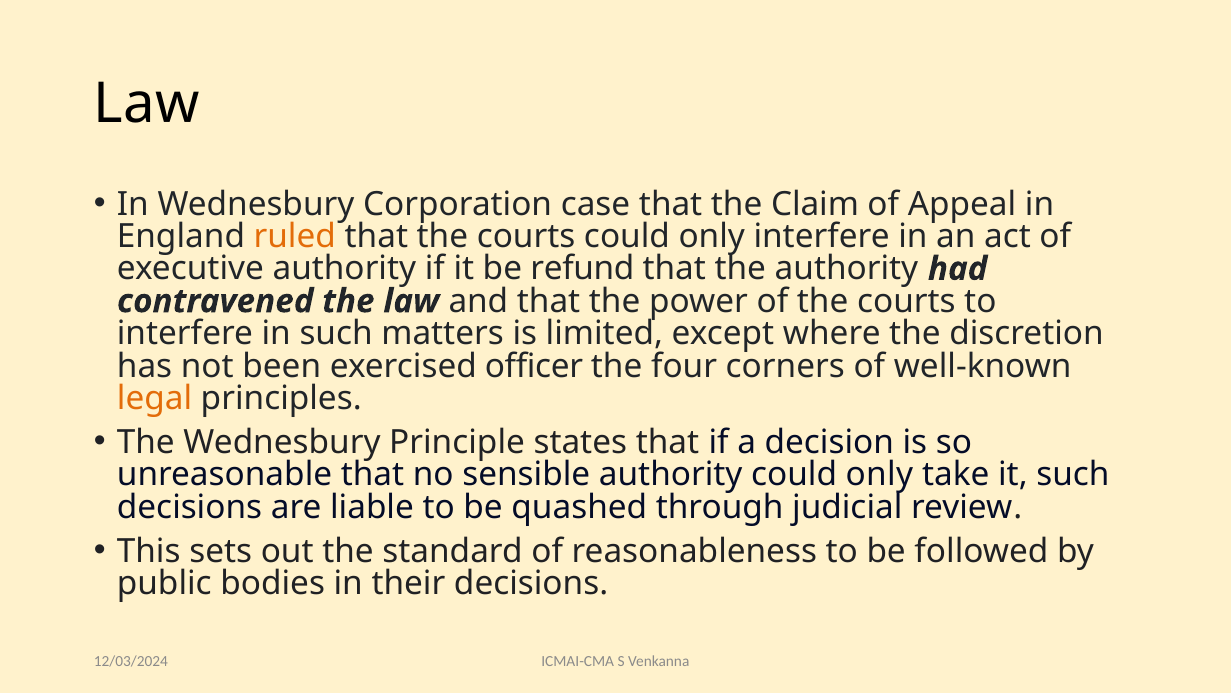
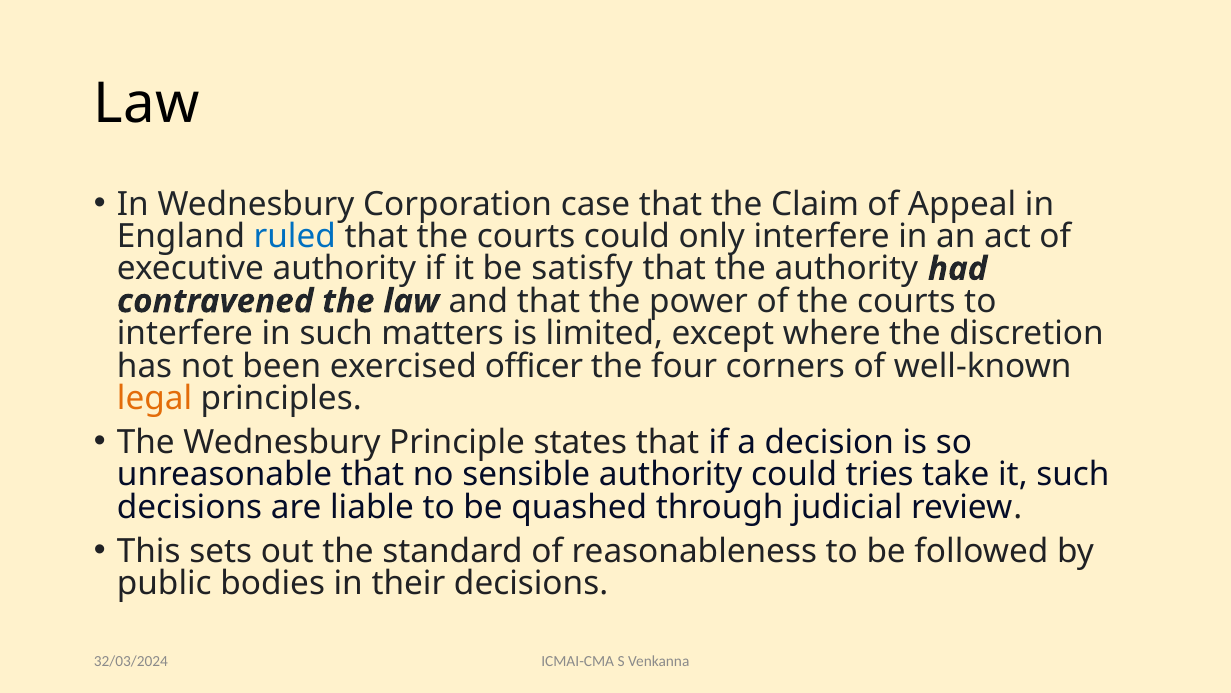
ruled colour: orange -> blue (295, 236)
refund: refund -> satisfy (582, 269)
authority could only: only -> tries (880, 474)
12/03/2024: 12/03/2024 -> 32/03/2024 (131, 661)
